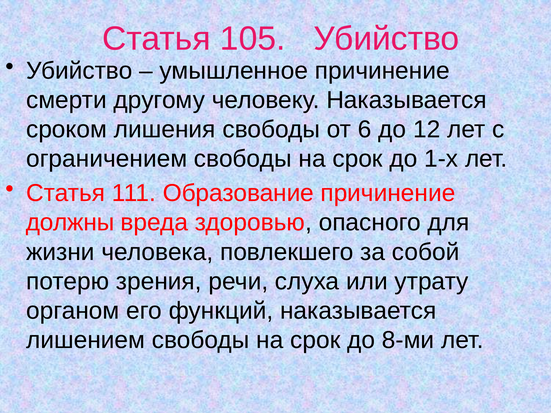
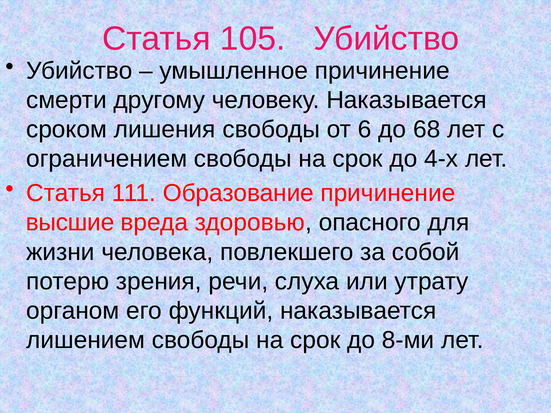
12: 12 -> 68 (427, 130)
1-х: 1-х -> 4-х (441, 159)
должны: должны -> высшие (70, 223)
